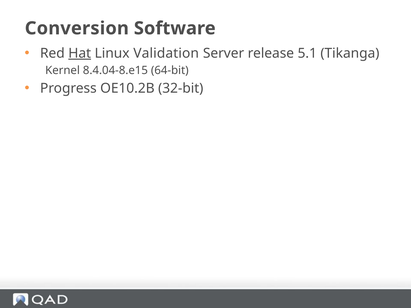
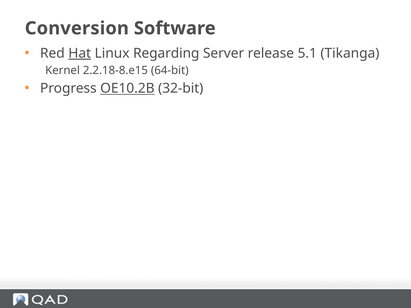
Validation: Validation -> Regarding (166, 53)
8.4.04-8.e15: 8.4.04-8.e15 -> 2.2.18-8.e15 (115, 71)
OE10.2B underline: none -> present (127, 89)
